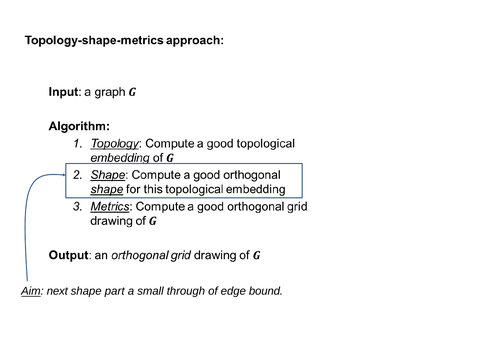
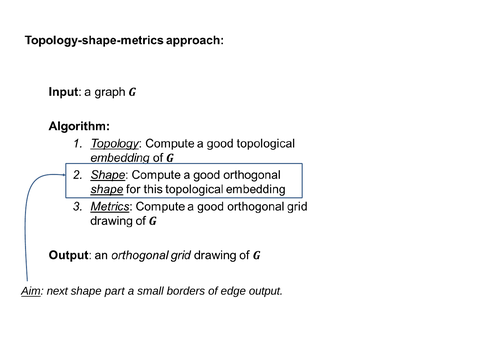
through: through -> borders (186, 291)
bound: bound -> output (266, 291)
